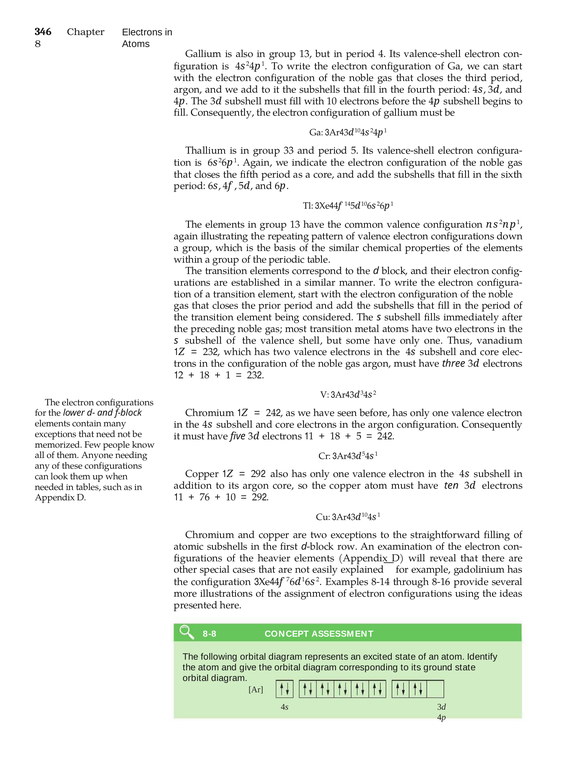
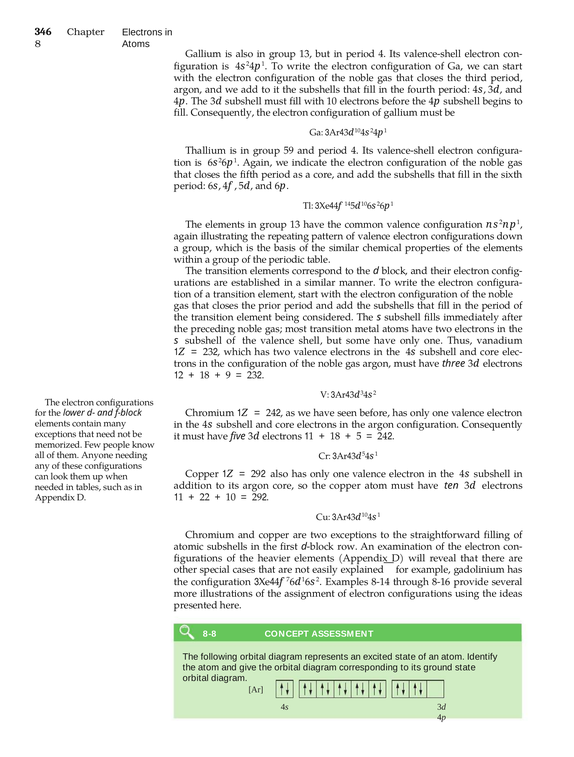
33: 33 -> 59 (289, 150)
and period 5: 5 -> 4 (355, 150)
1: 1 -> 9 (228, 375)
76: 76 -> 22 (205, 497)
